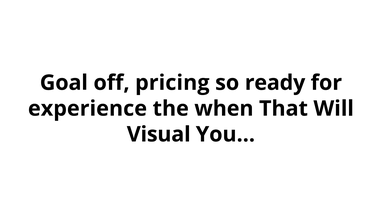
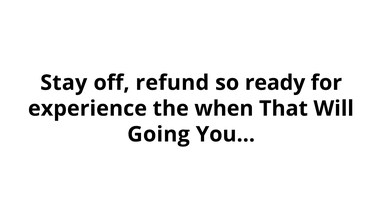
Goal: Goal -> Stay (64, 83)
pricing: pricing -> refund (172, 83)
Visual: Visual -> Going (158, 134)
